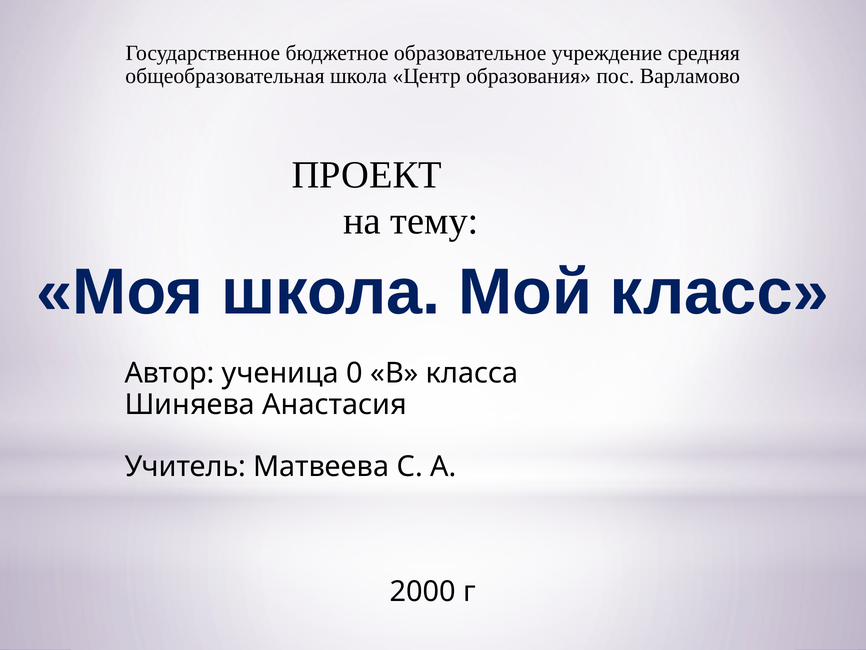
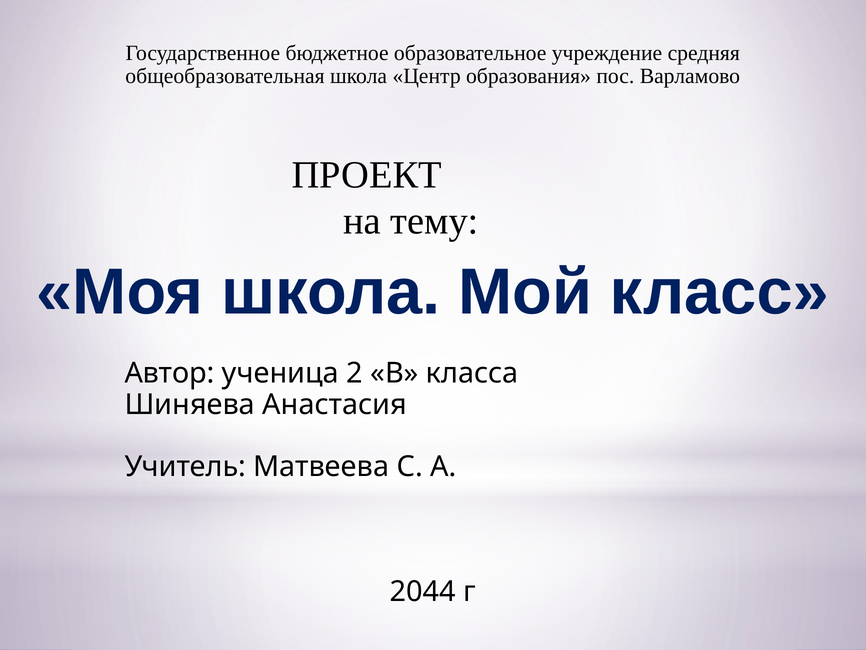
0: 0 -> 2 (355, 373)
2000: 2000 -> 2044 (423, 591)
